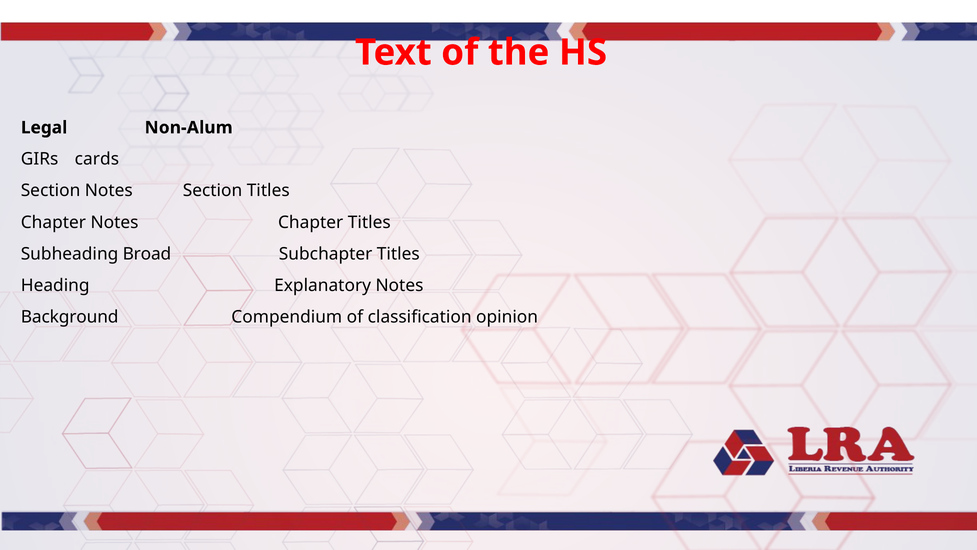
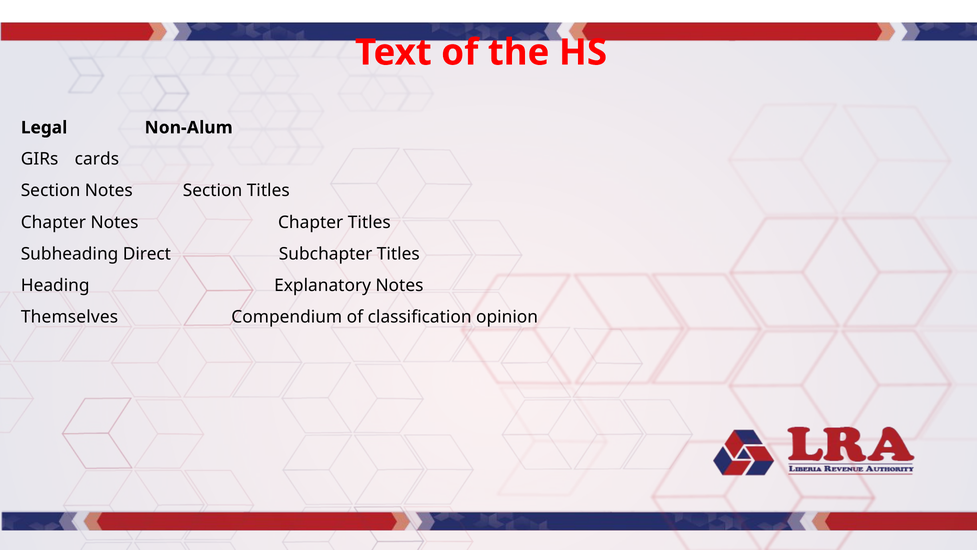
Broad: Broad -> Direct (147, 254)
Background: Background -> Themselves (70, 317)
